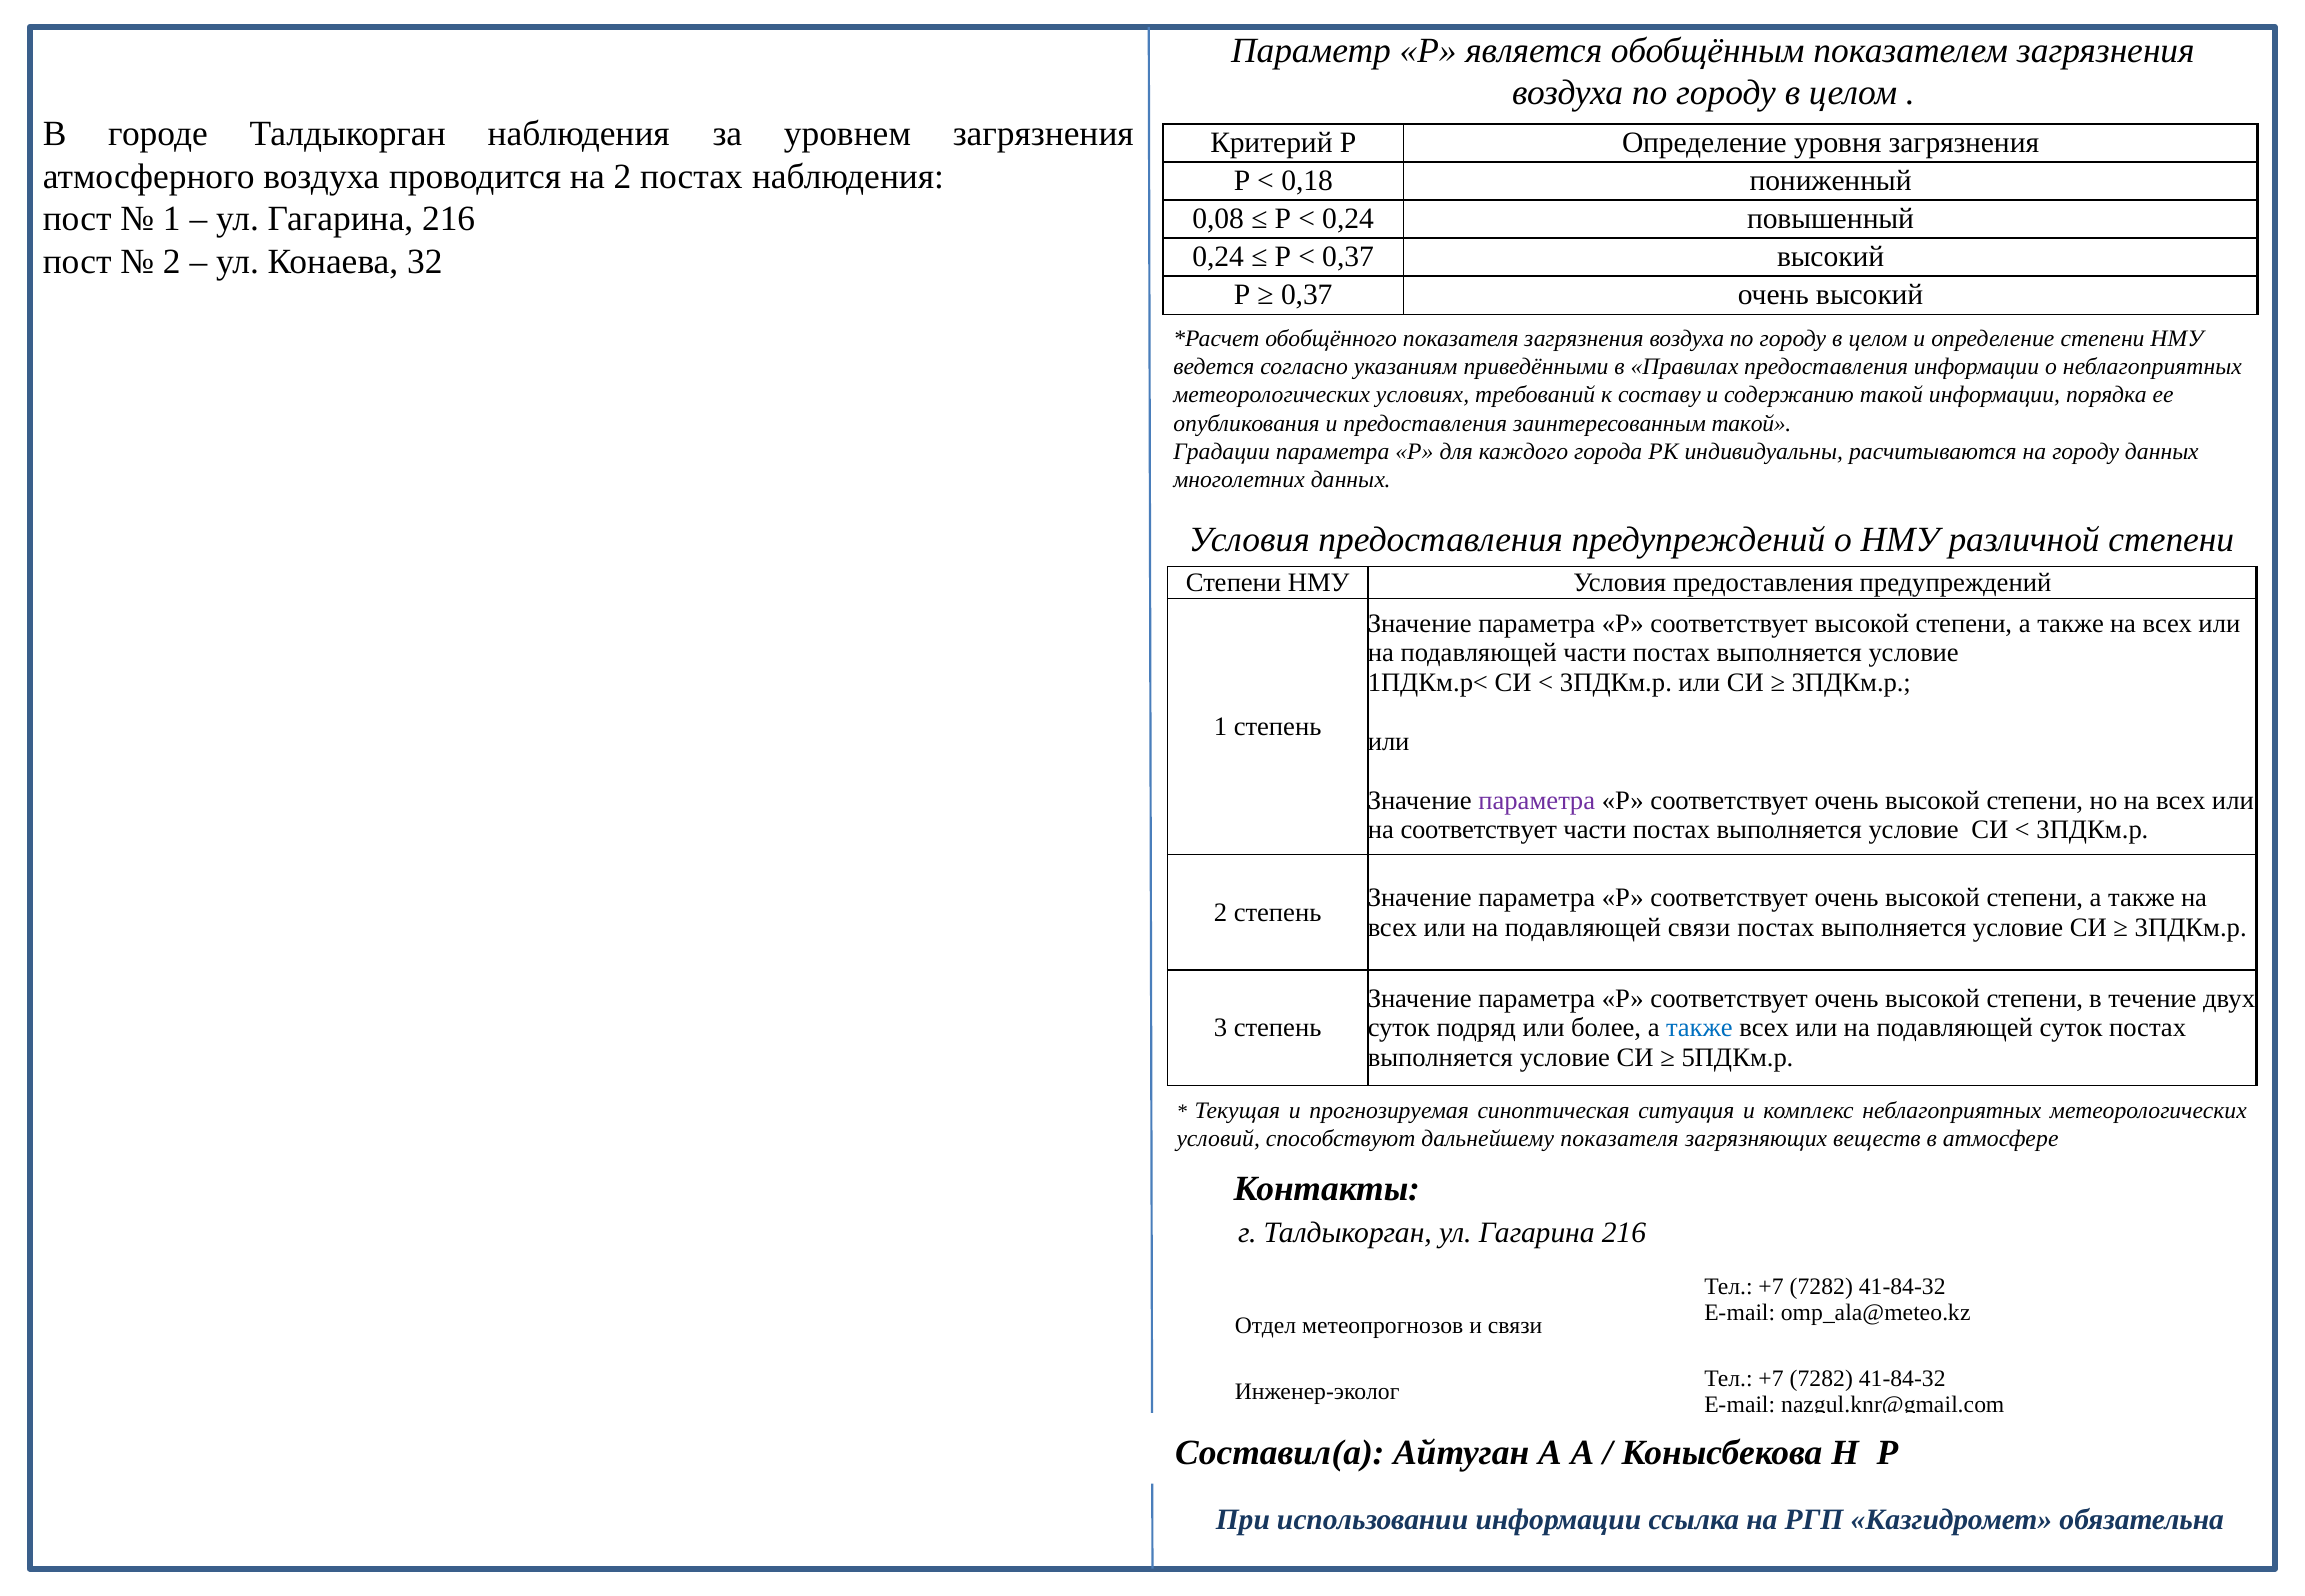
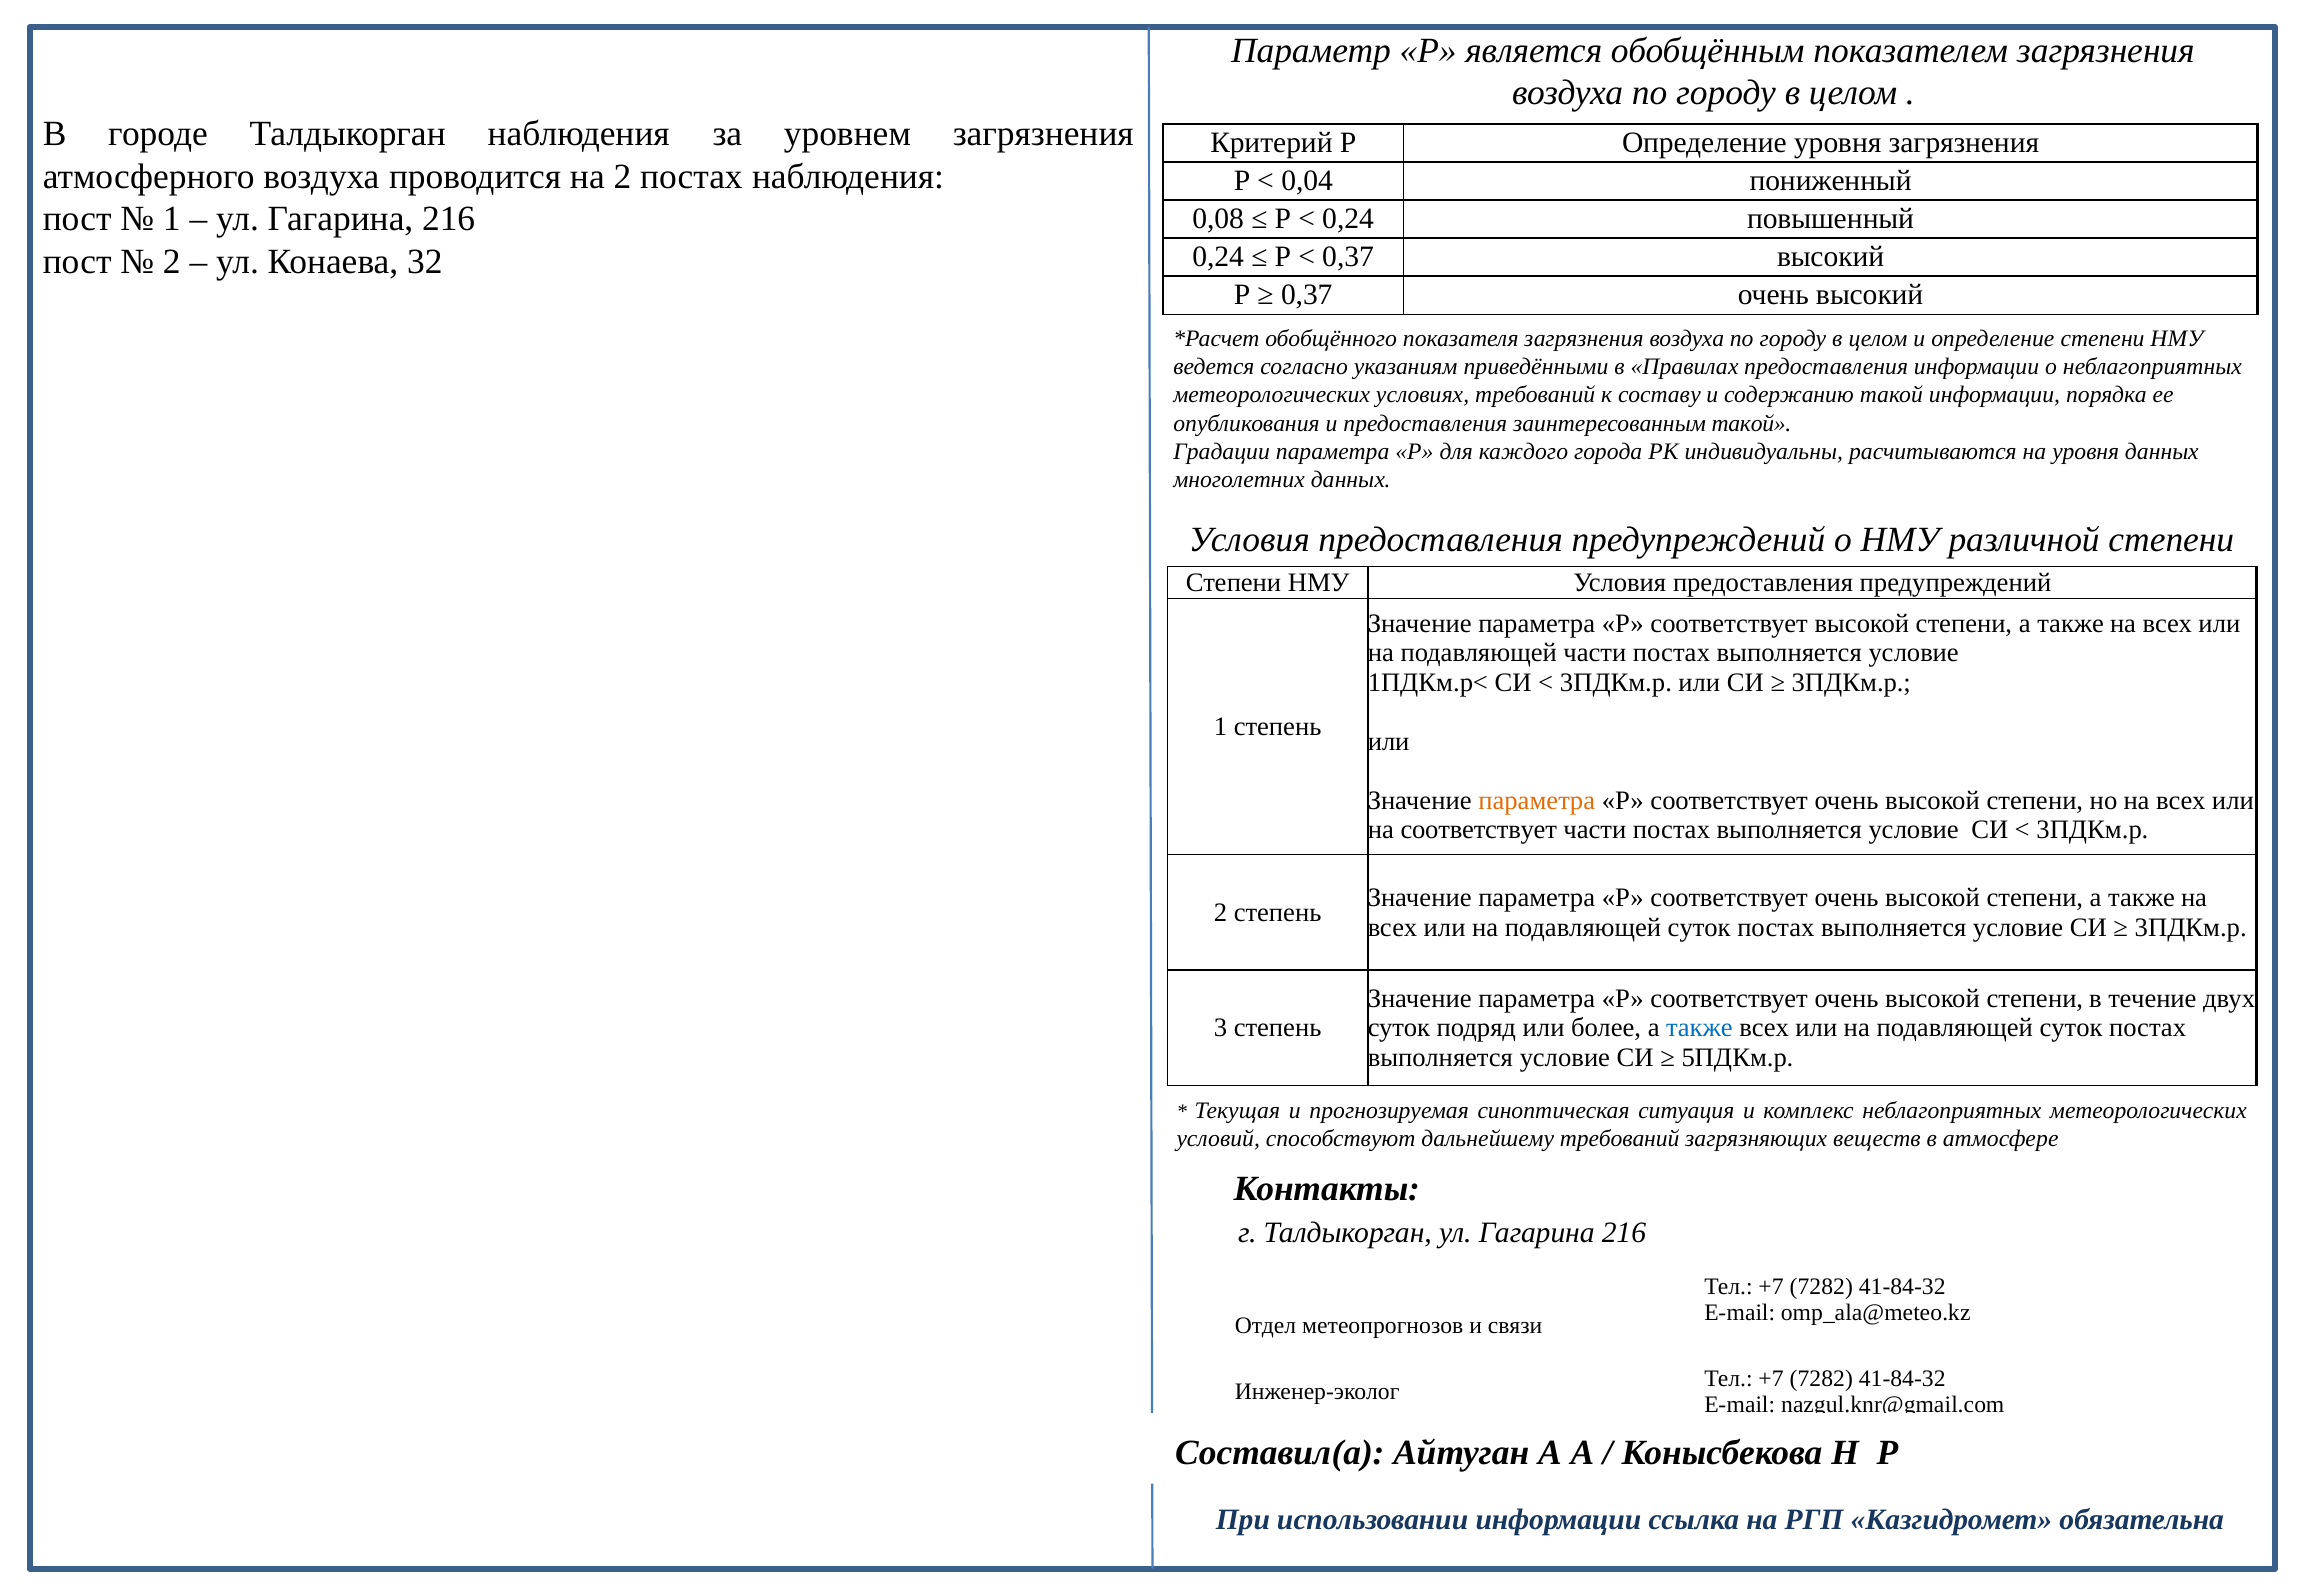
0,18: 0,18 -> 0,04 (1307, 181)
на городу: городу -> уровня (2086, 452)
параметра colour: purple -> orange (1537, 800)
связи: связи -> суток (1699, 927)
дальнейшему показателя: показателя -> требований (1620, 1139)
